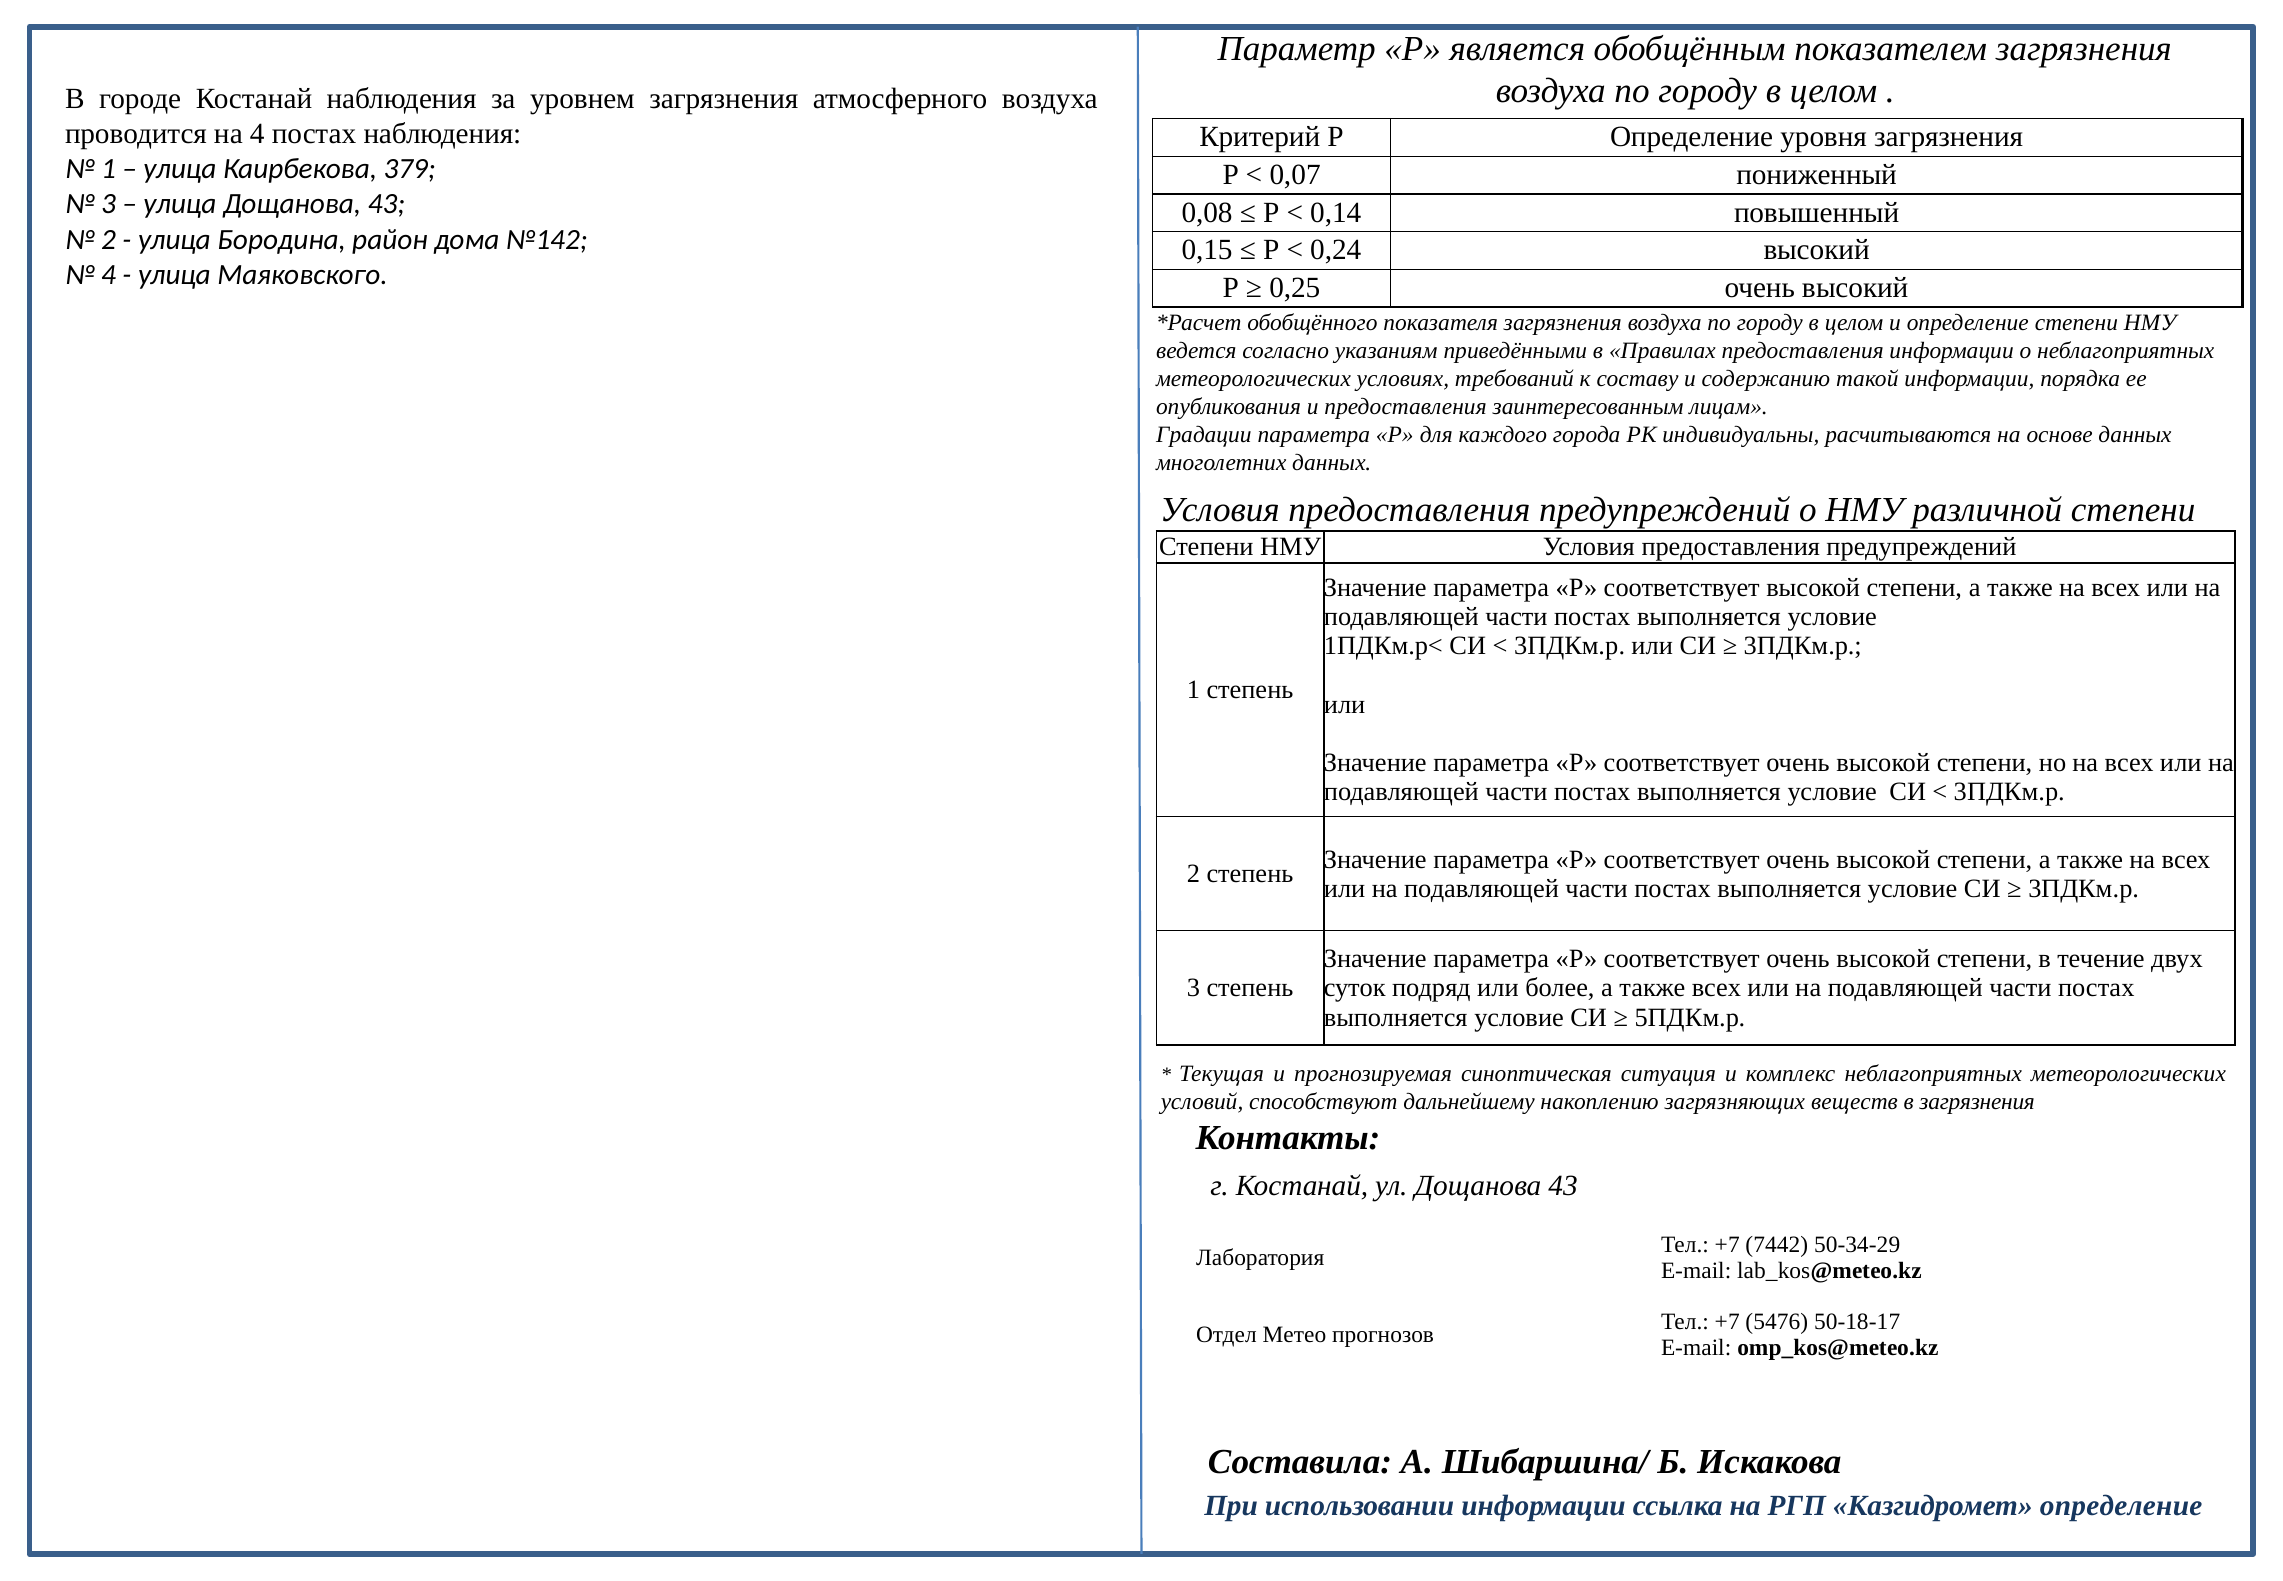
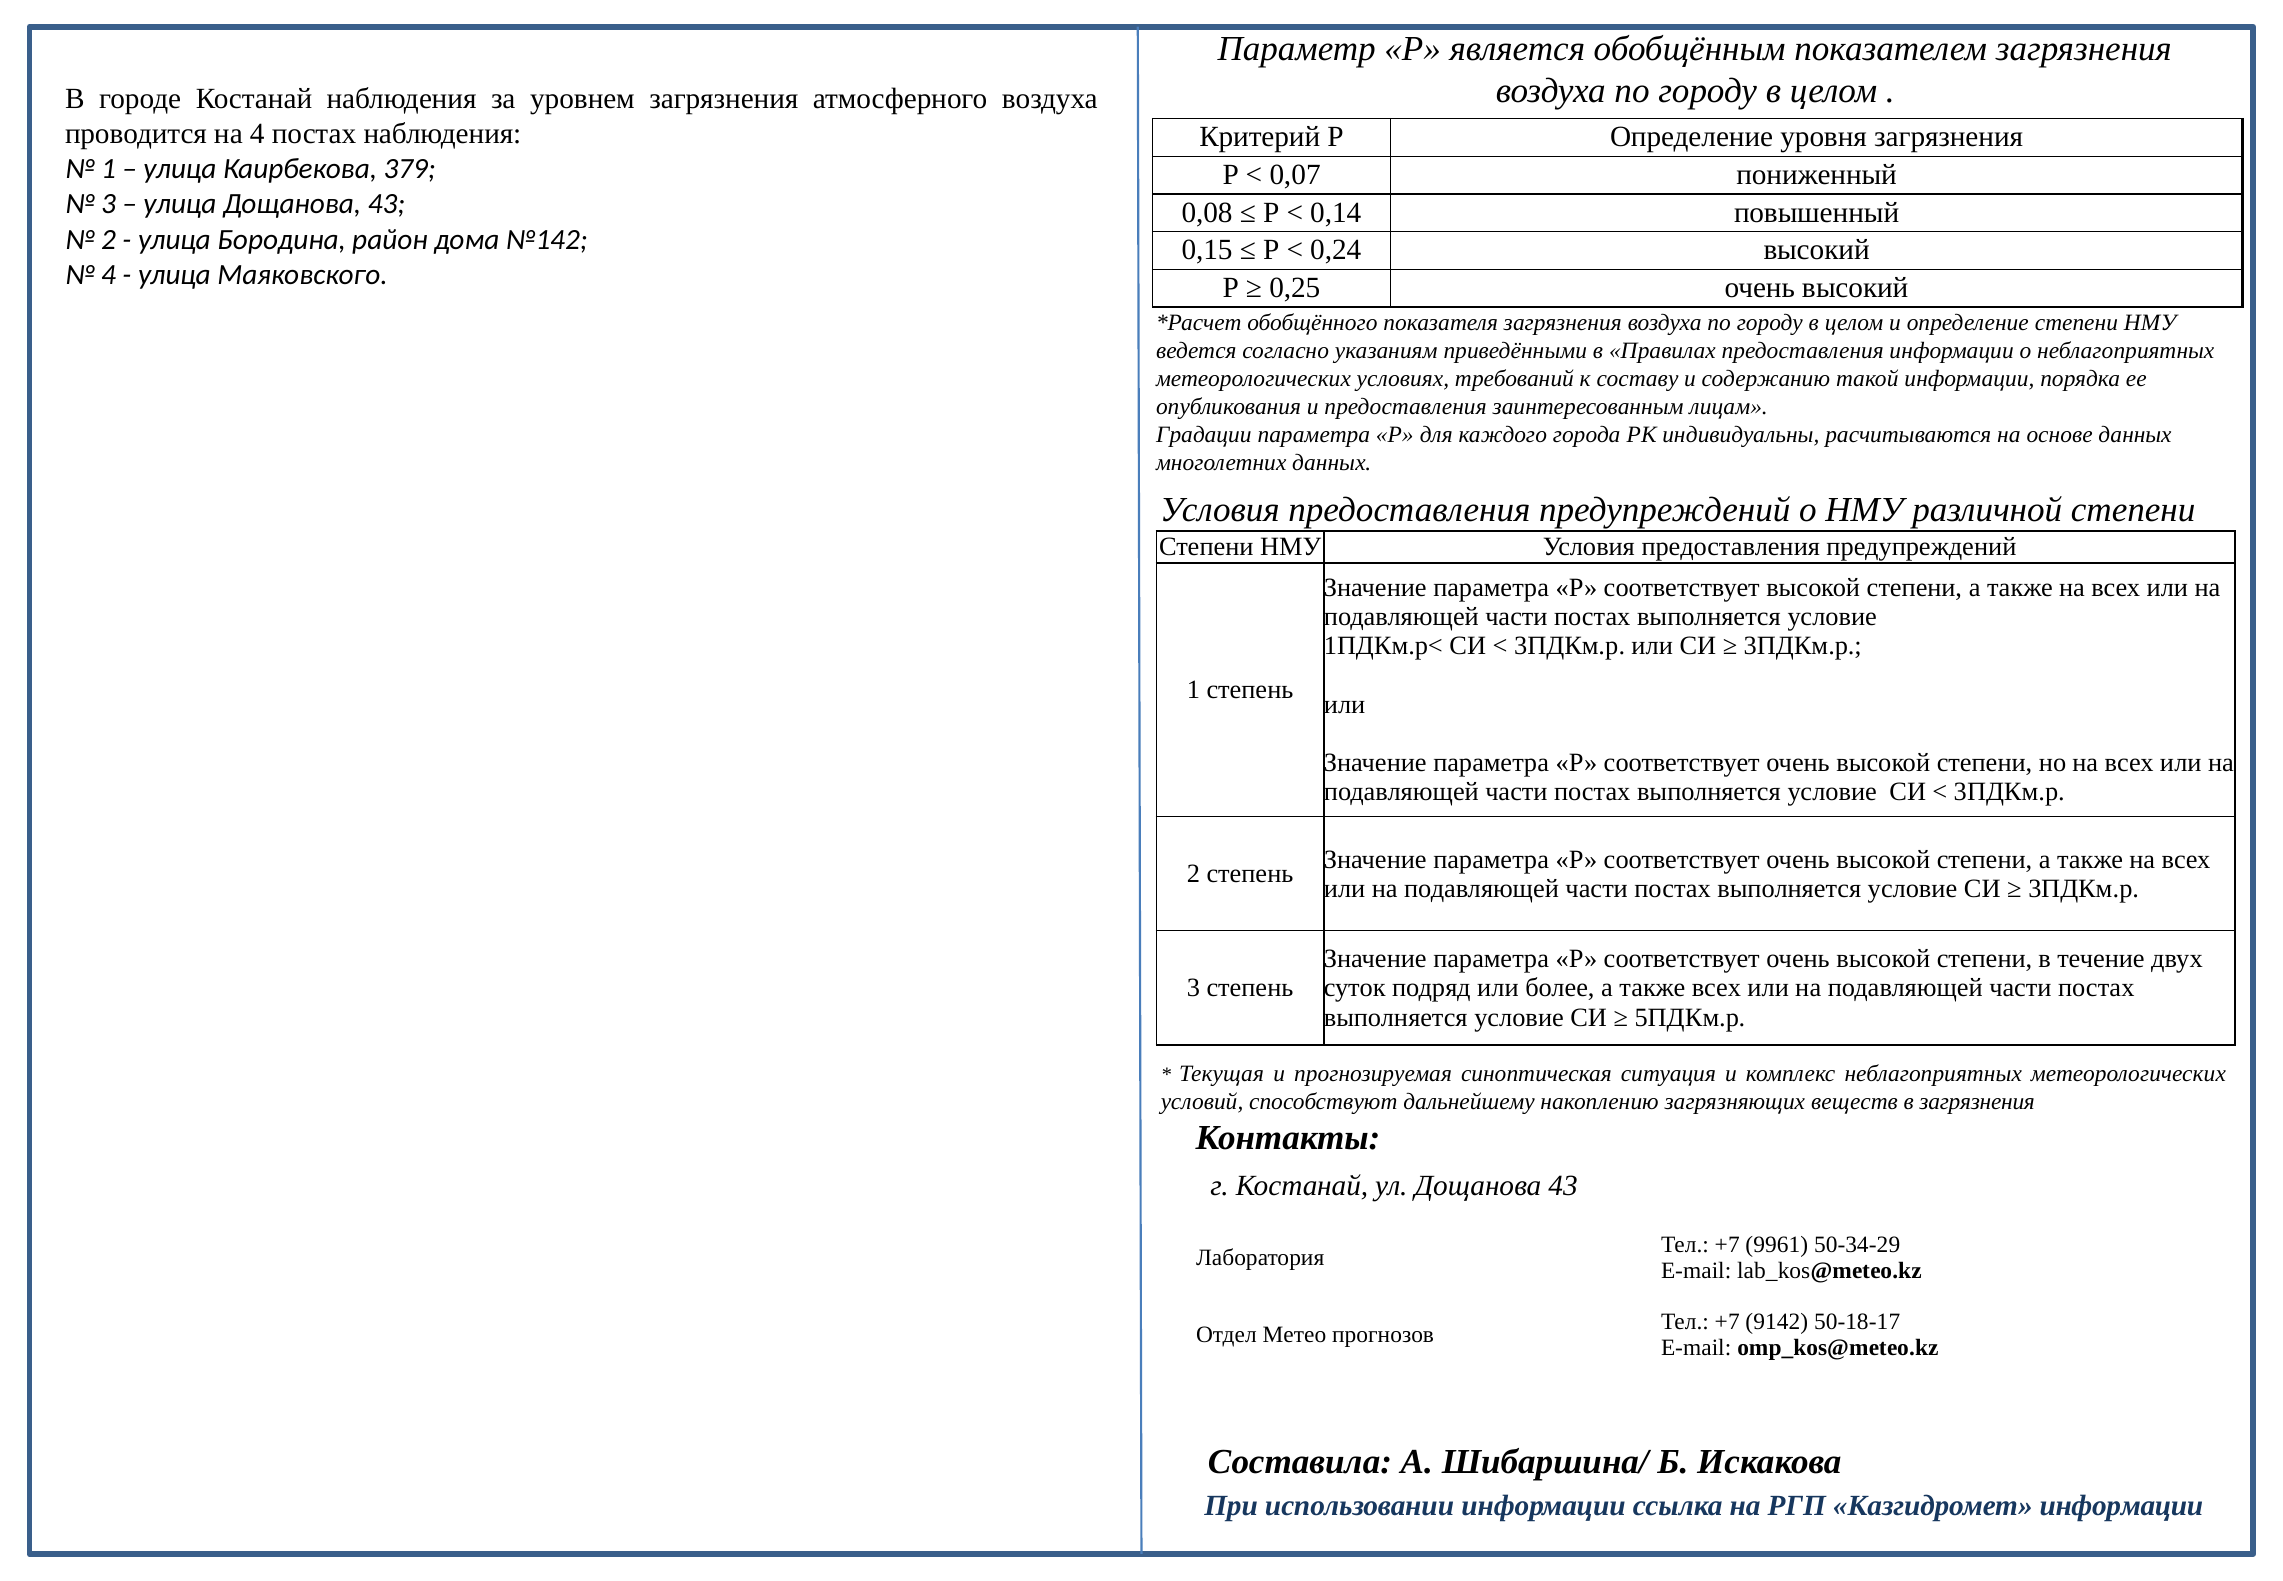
7442: 7442 -> 9961 (1777, 1244)
5476: 5476 -> 9142 (1777, 1322)
Казгидромет определение: определение -> информации (2121, 1505)
